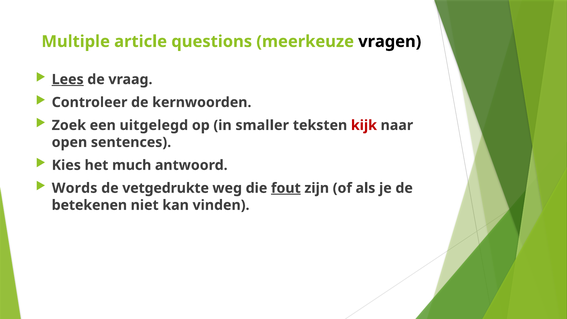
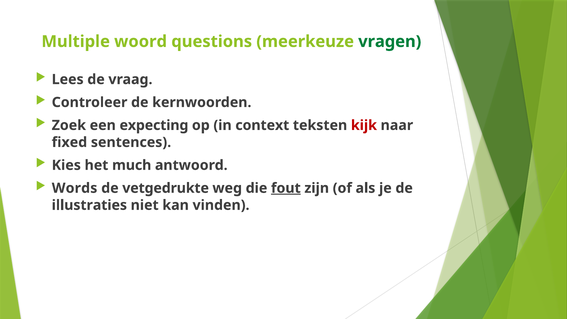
article: article -> woord (141, 42)
vragen colour: black -> green (390, 42)
Lees underline: present -> none (68, 79)
uitgelegd: uitgelegd -> expecting (154, 125)
smaller: smaller -> context (262, 125)
open: open -> fixed (69, 142)
betekenen: betekenen -> illustraties (89, 205)
